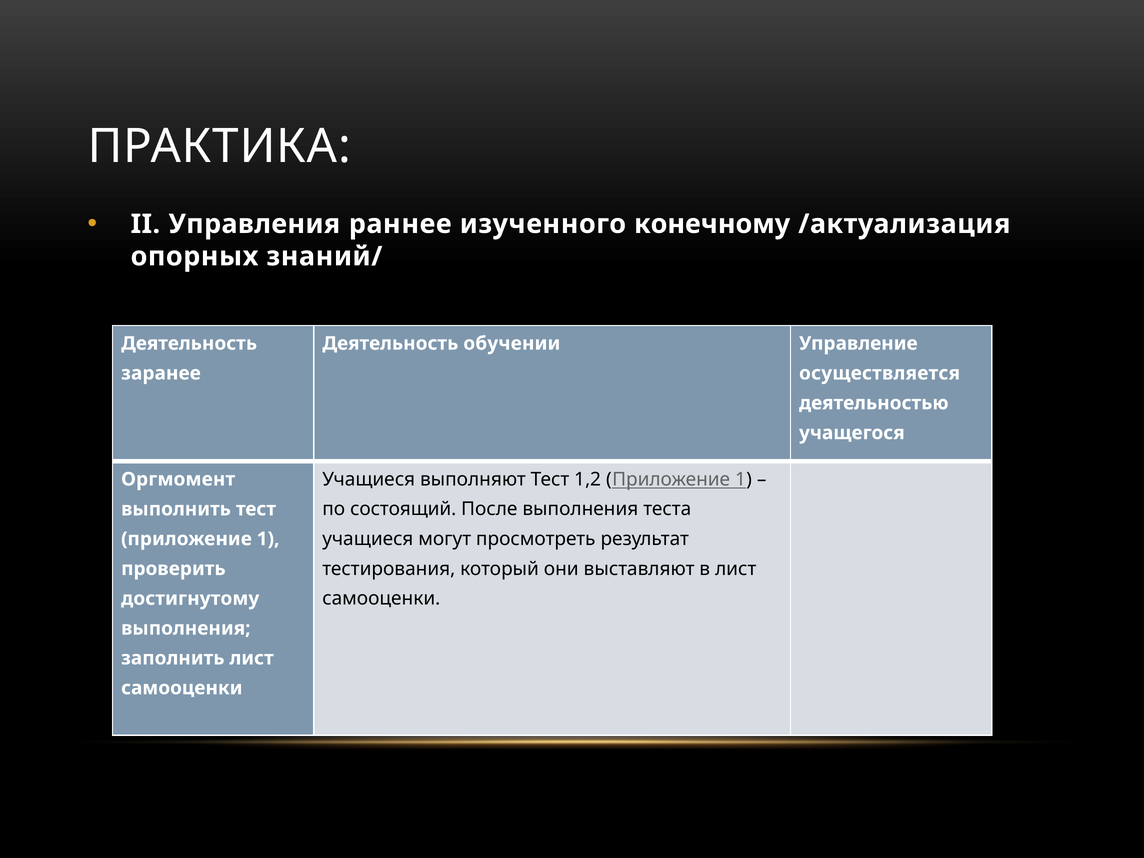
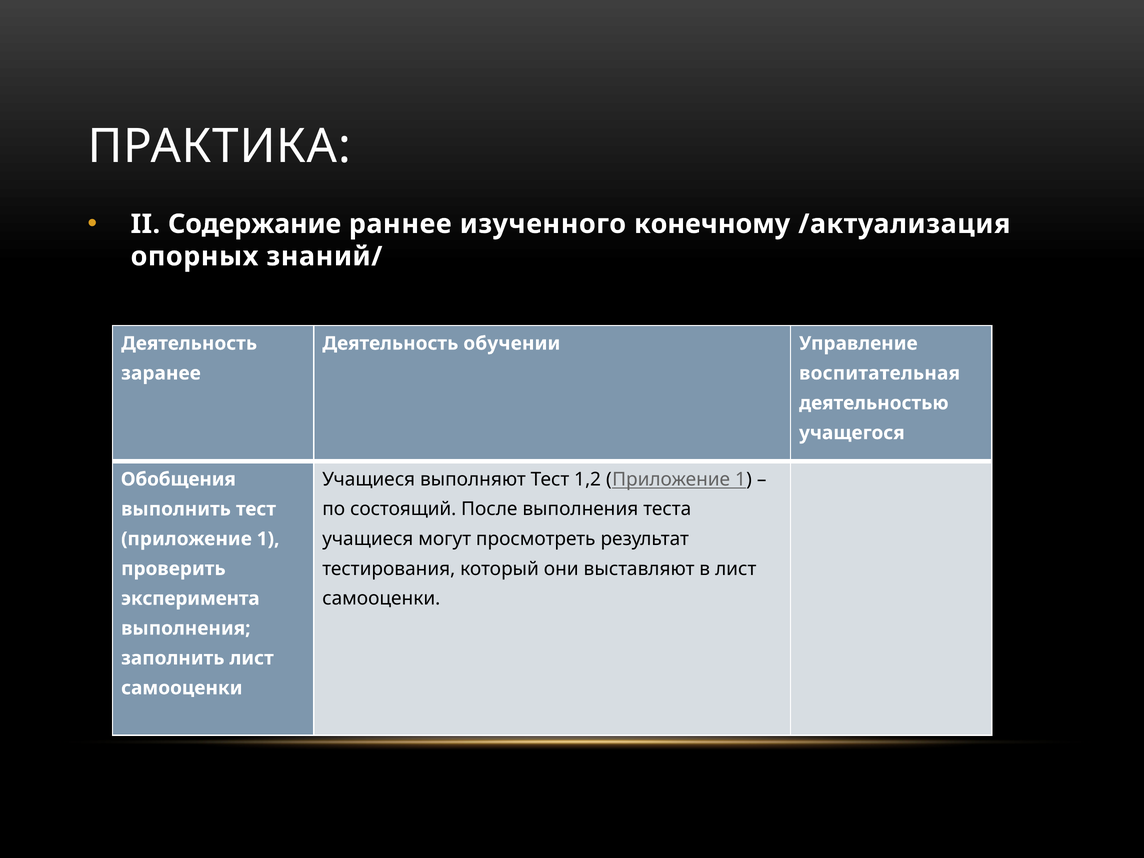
Управления: Управления -> Содержание (255, 224)
осуществляется: осуществляется -> воспитательная (880, 373)
Оргмомент: Оргмомент -> Обобщения (178, 479)
достигнутому: достигнутому -> эксперимента (190, 599)
